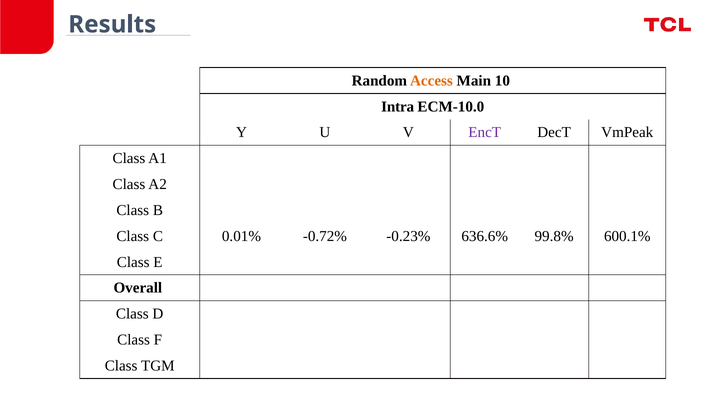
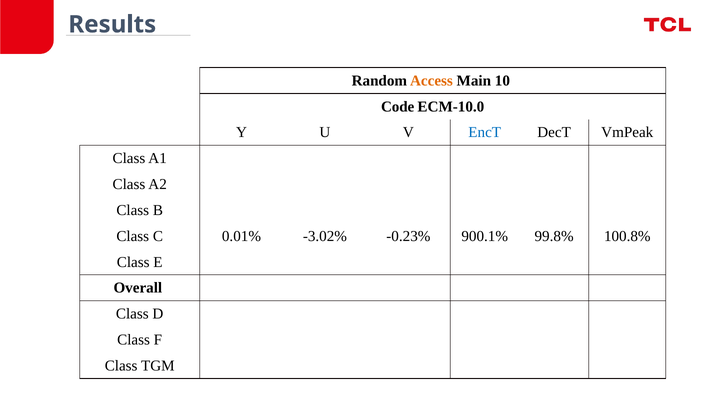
Intra: Intra -> Code (398, 107)
EncT colour: purple -> blue (485, 132)
-0.72%: -0.72% -> -3.02% (325, 236)
636.6%: 636.6% -> 900.1% (485, 236)
600.1%: 600.1% -> 100.8% (627, 236)
